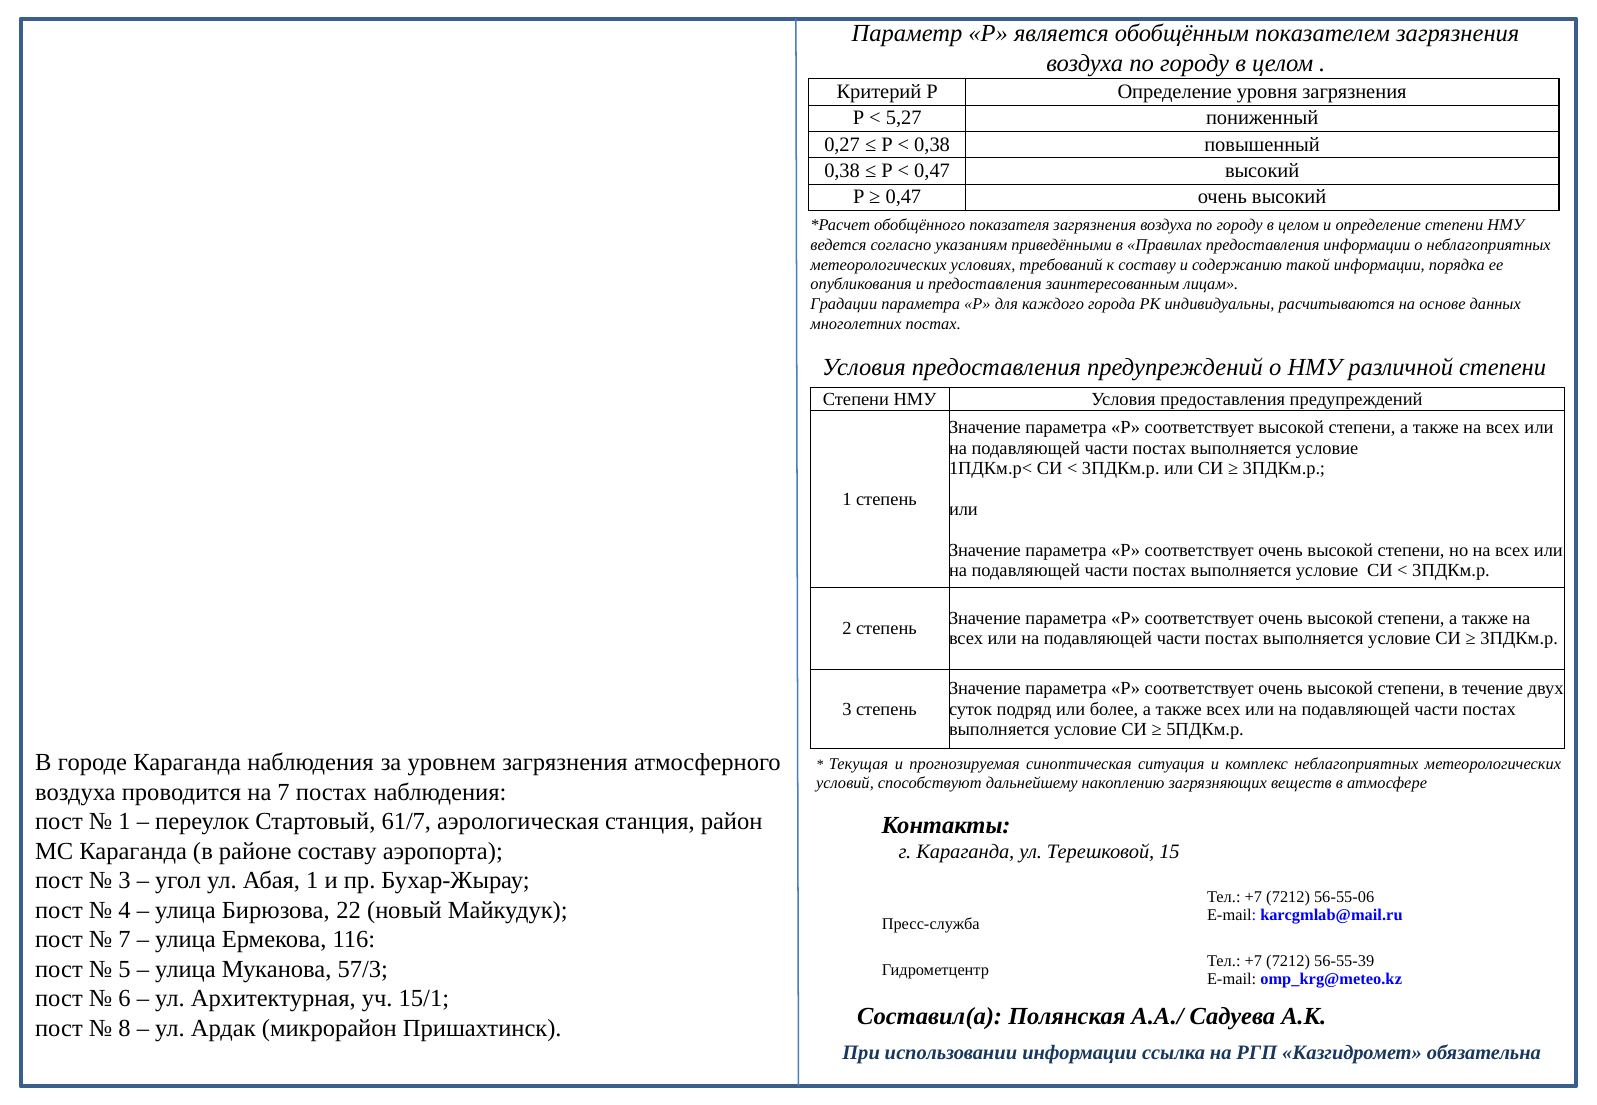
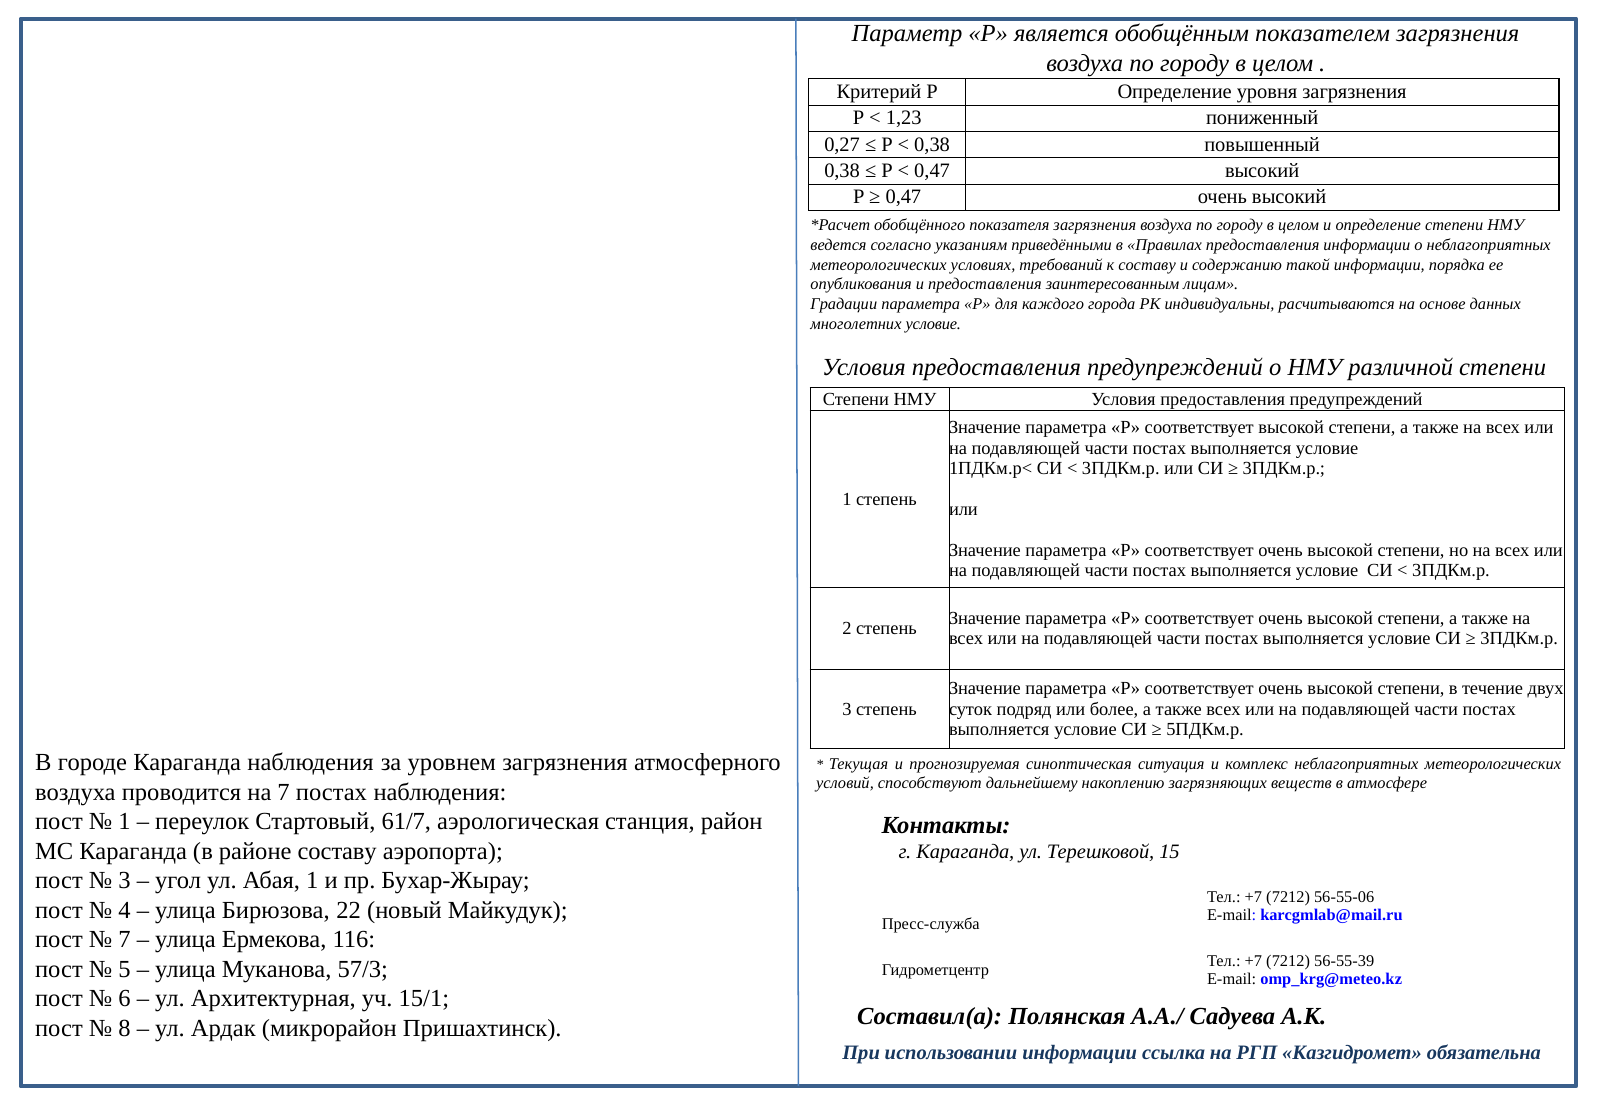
5,27: 5,27 -> 1,23 (904, 118)
многолетних постах: постах -> условие (933, 324)
